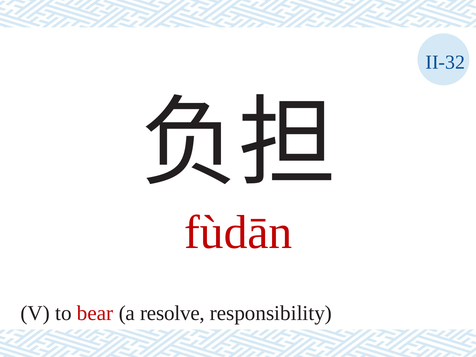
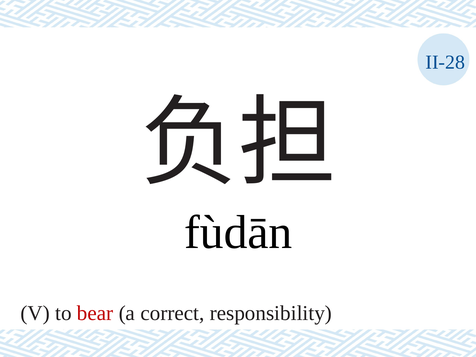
II-32: II-32 -> II-28 (445, 62)
fùdān colour: red -> black (238, 232)
resolve: resolve -> correct (172, 313)
